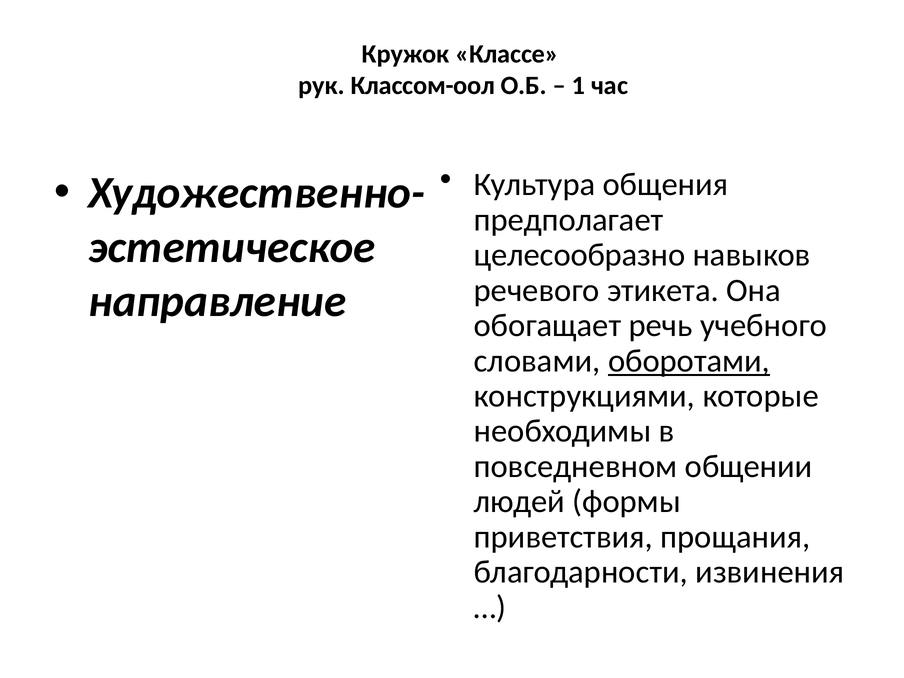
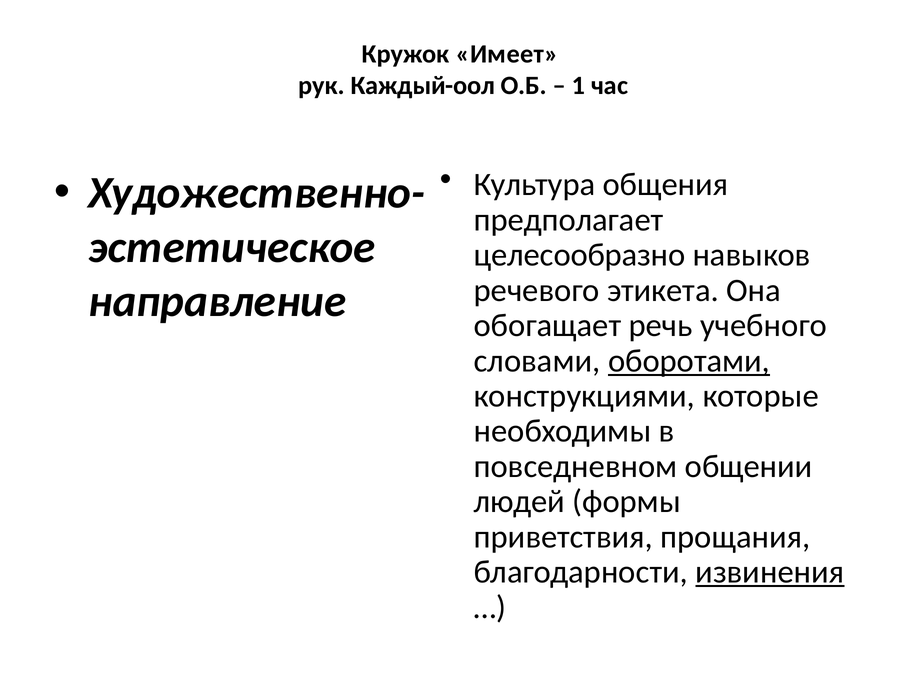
Классе: Классе -> Имеет (507, 54)
Классом-оол: Классом-оол -> Каждый-оол (423, 85)
извинения underline: none -> present (770, 572)
